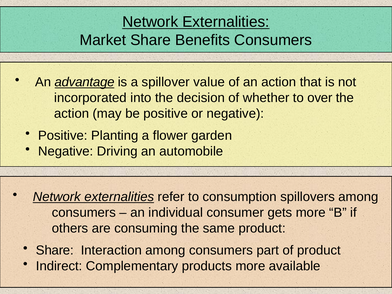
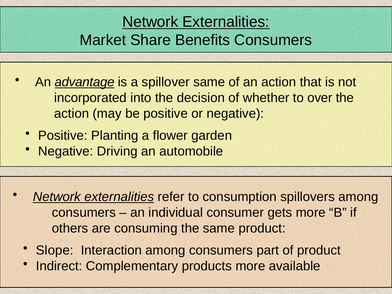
spillover value: value -> same (209, 82)
Share: Share -> Slope (55, 250)
